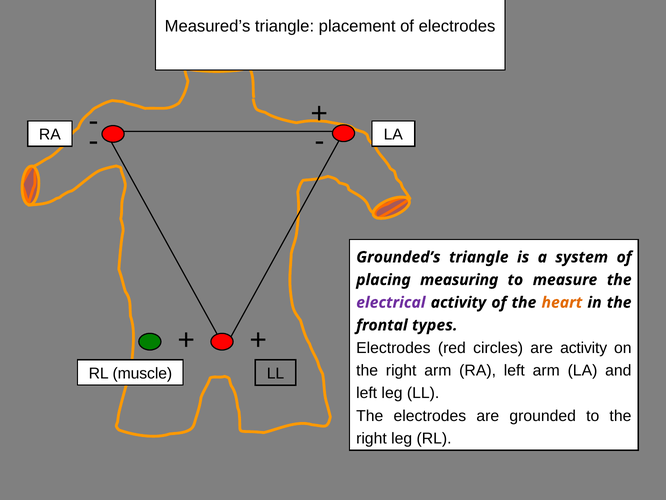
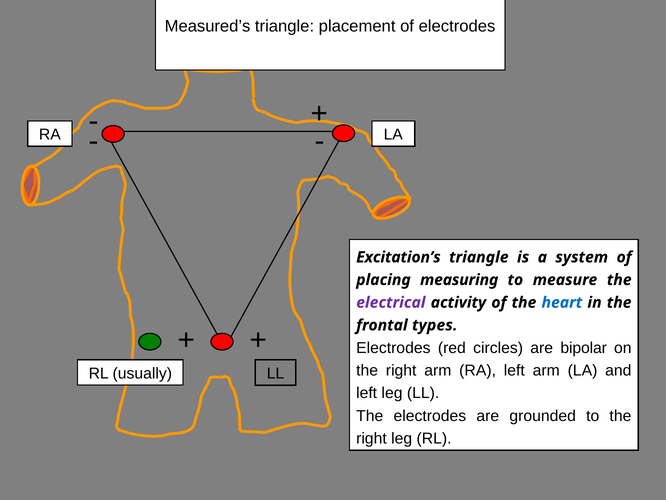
Grounded’s: Grounded’s -> Excitation’s (398, 257)
heart colour: orange -> blue (562, 302)
are activity: activity -> bipolar (584, 348)
muscle: muscle -> usually (142, 373)
